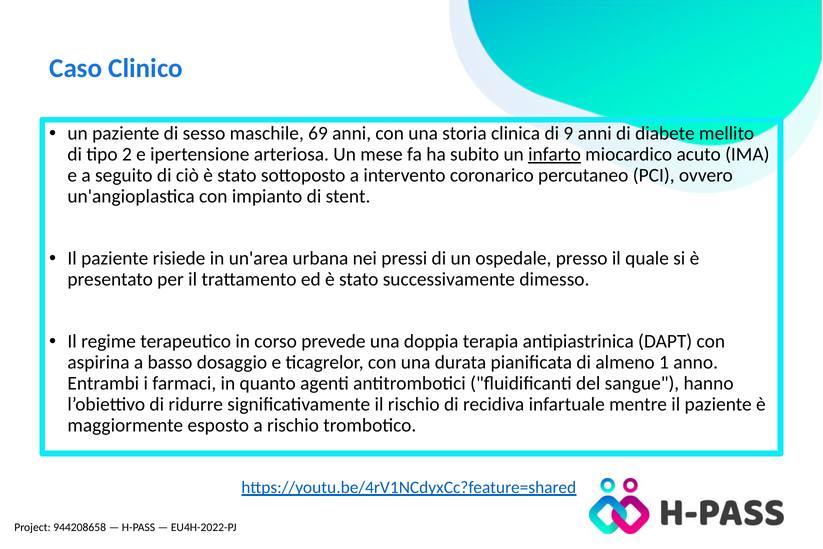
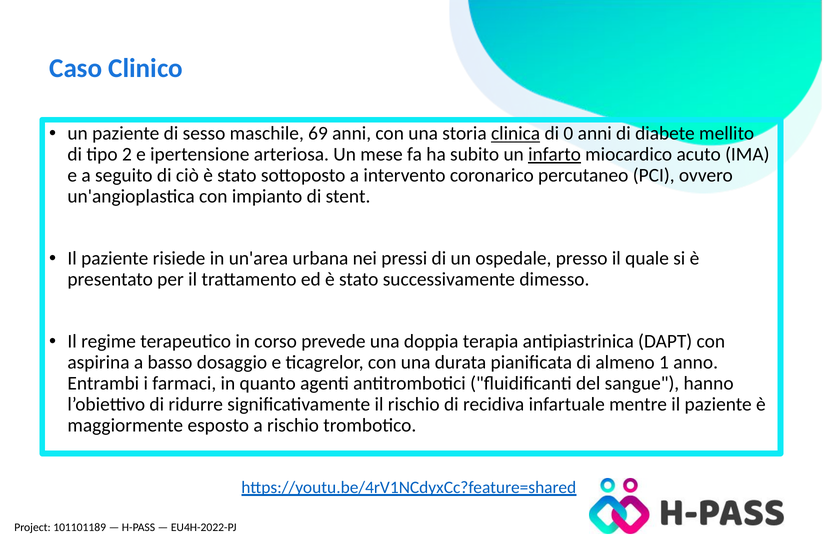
clinica underline: none -> present (516, 133)
9: 9 -> 0 (568, 133)
944208658: 944208658 -> 101101189 (80, 527)
